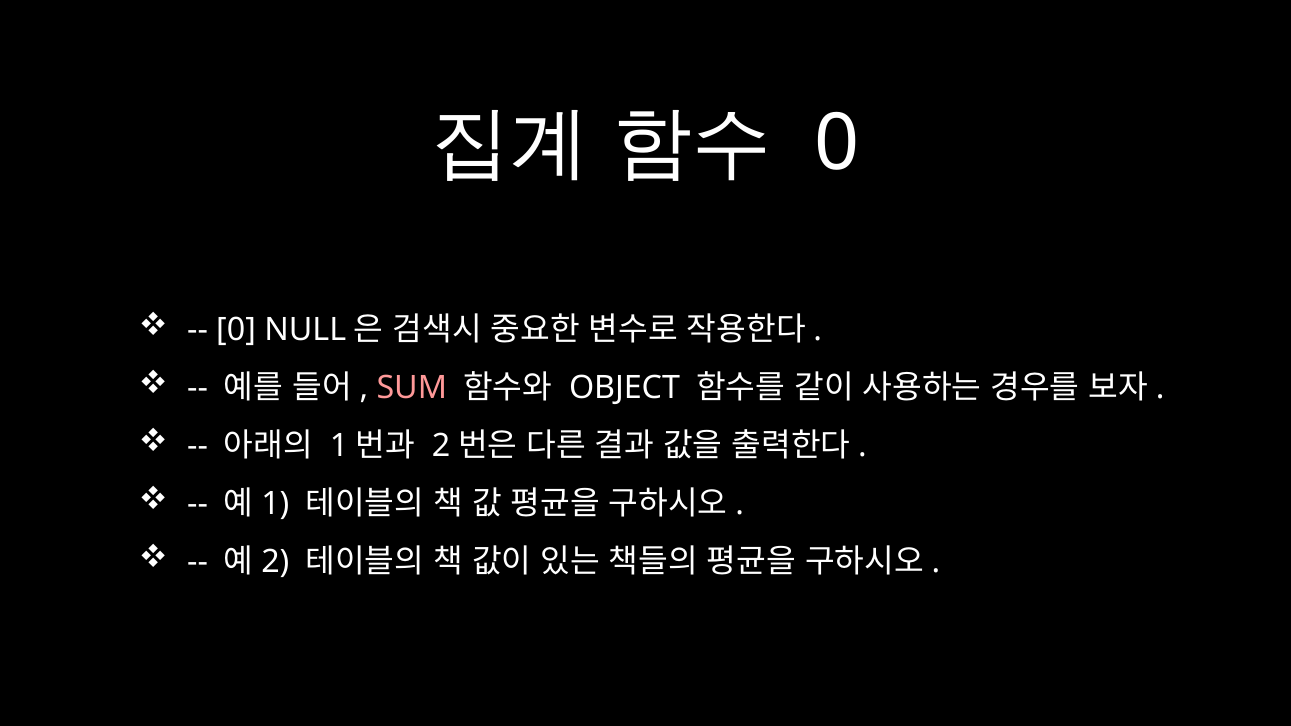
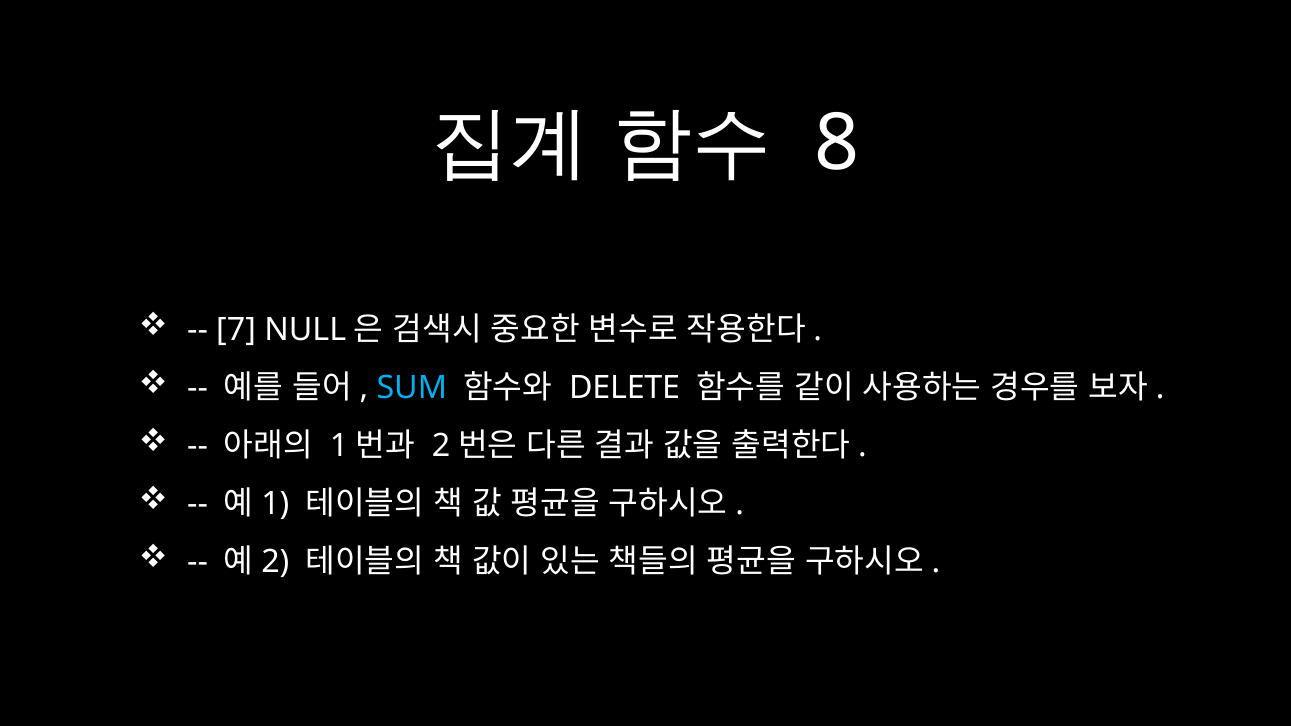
0: 0 -> 8 (837, 144)
0: 0 -> 7 (236, 330)
SUM colour: pink -> light blue (412, 388)
OBJECT: OBJECT -> DELETE (625, 388)
